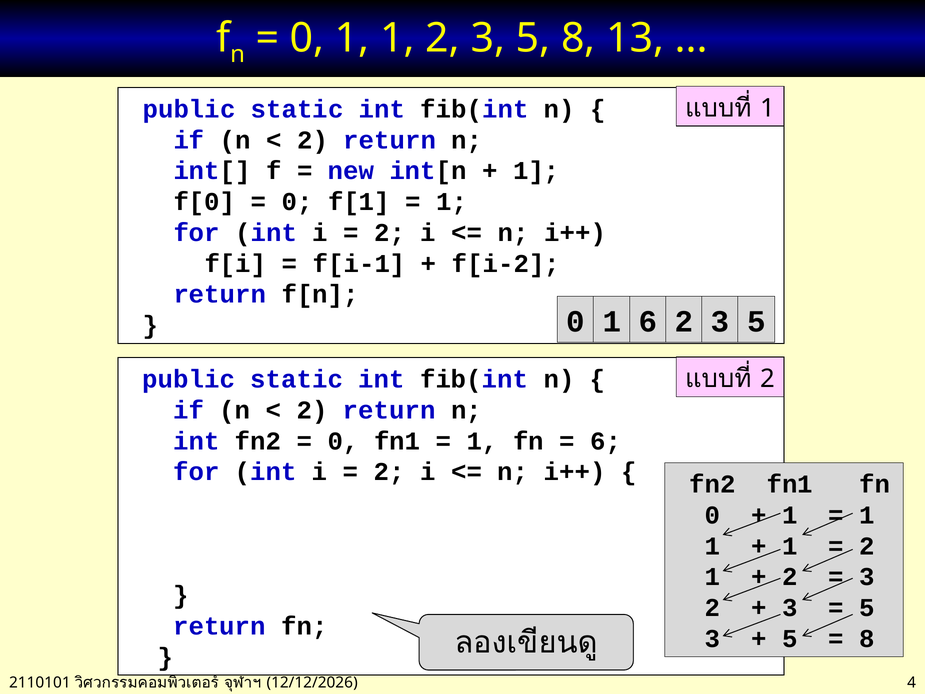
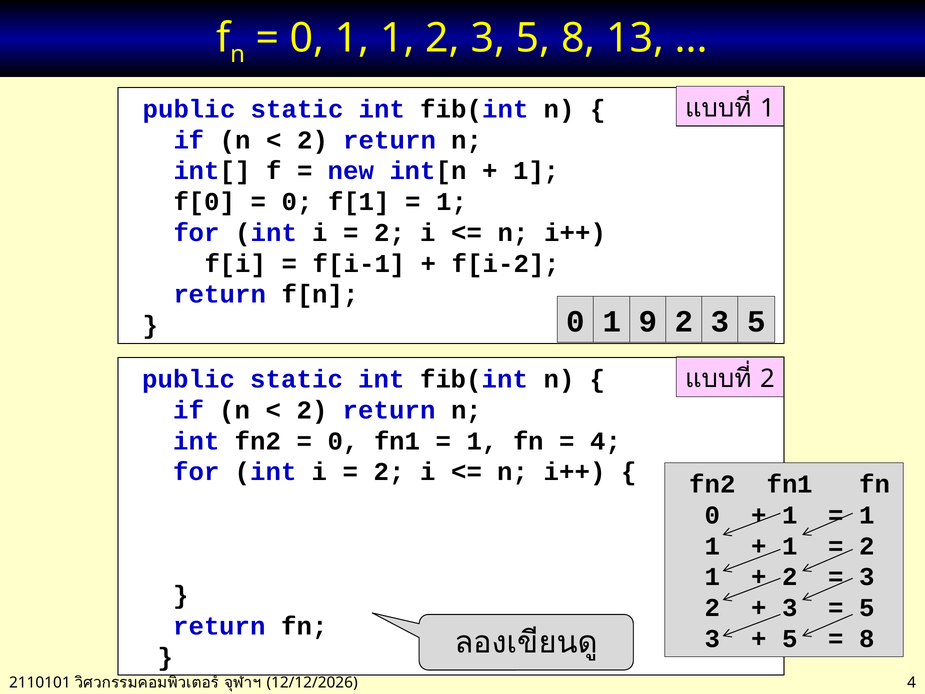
1 6: 6 -> 9 (648, 321)
6: 6 -> 4 (606, 441)
